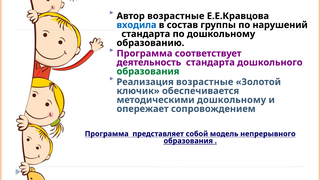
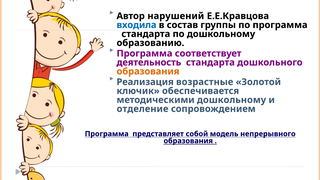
Автор возрастные: возрастные -> нарушений (176, 16)
по нарушений: нарушений -> программа (280, 25)
образования colour: green -> orange (148, 71)
опережает: опережает -> отделение (143, 109)
